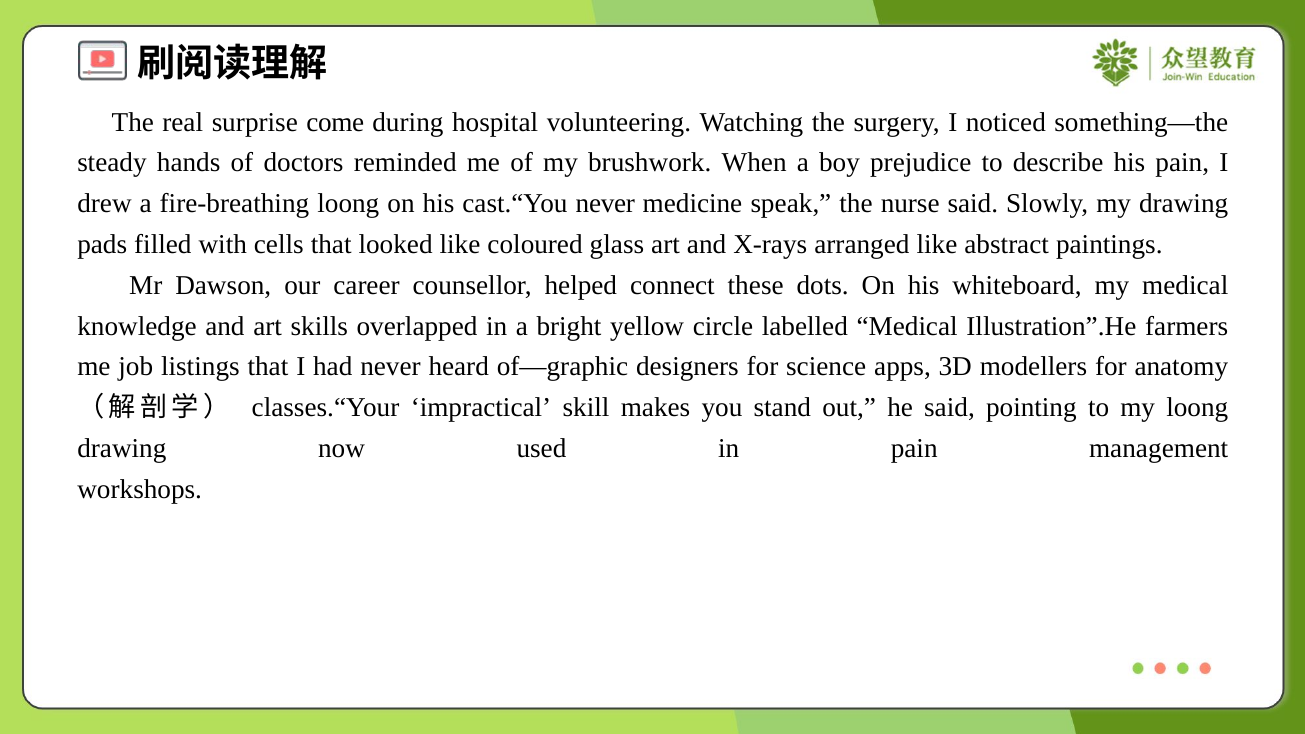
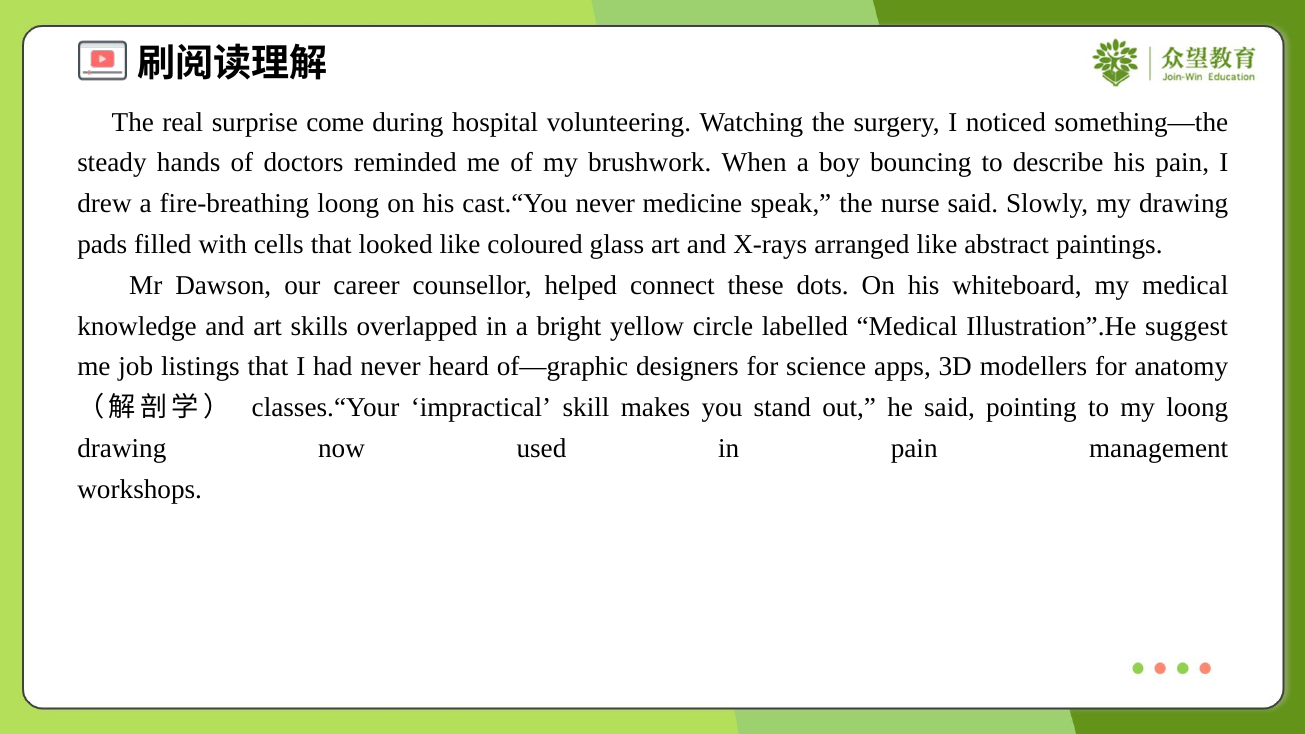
prejudice: prejudice -> bouncing (921, 163)
farmers: farmers -> suggest (1187, 326)
